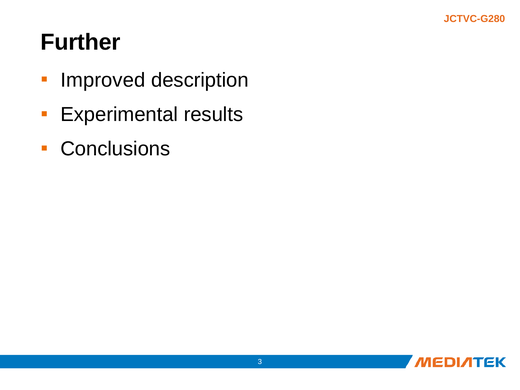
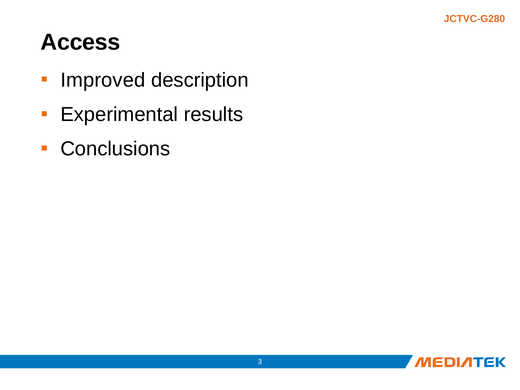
Further: Further -> Access (80, 42)
